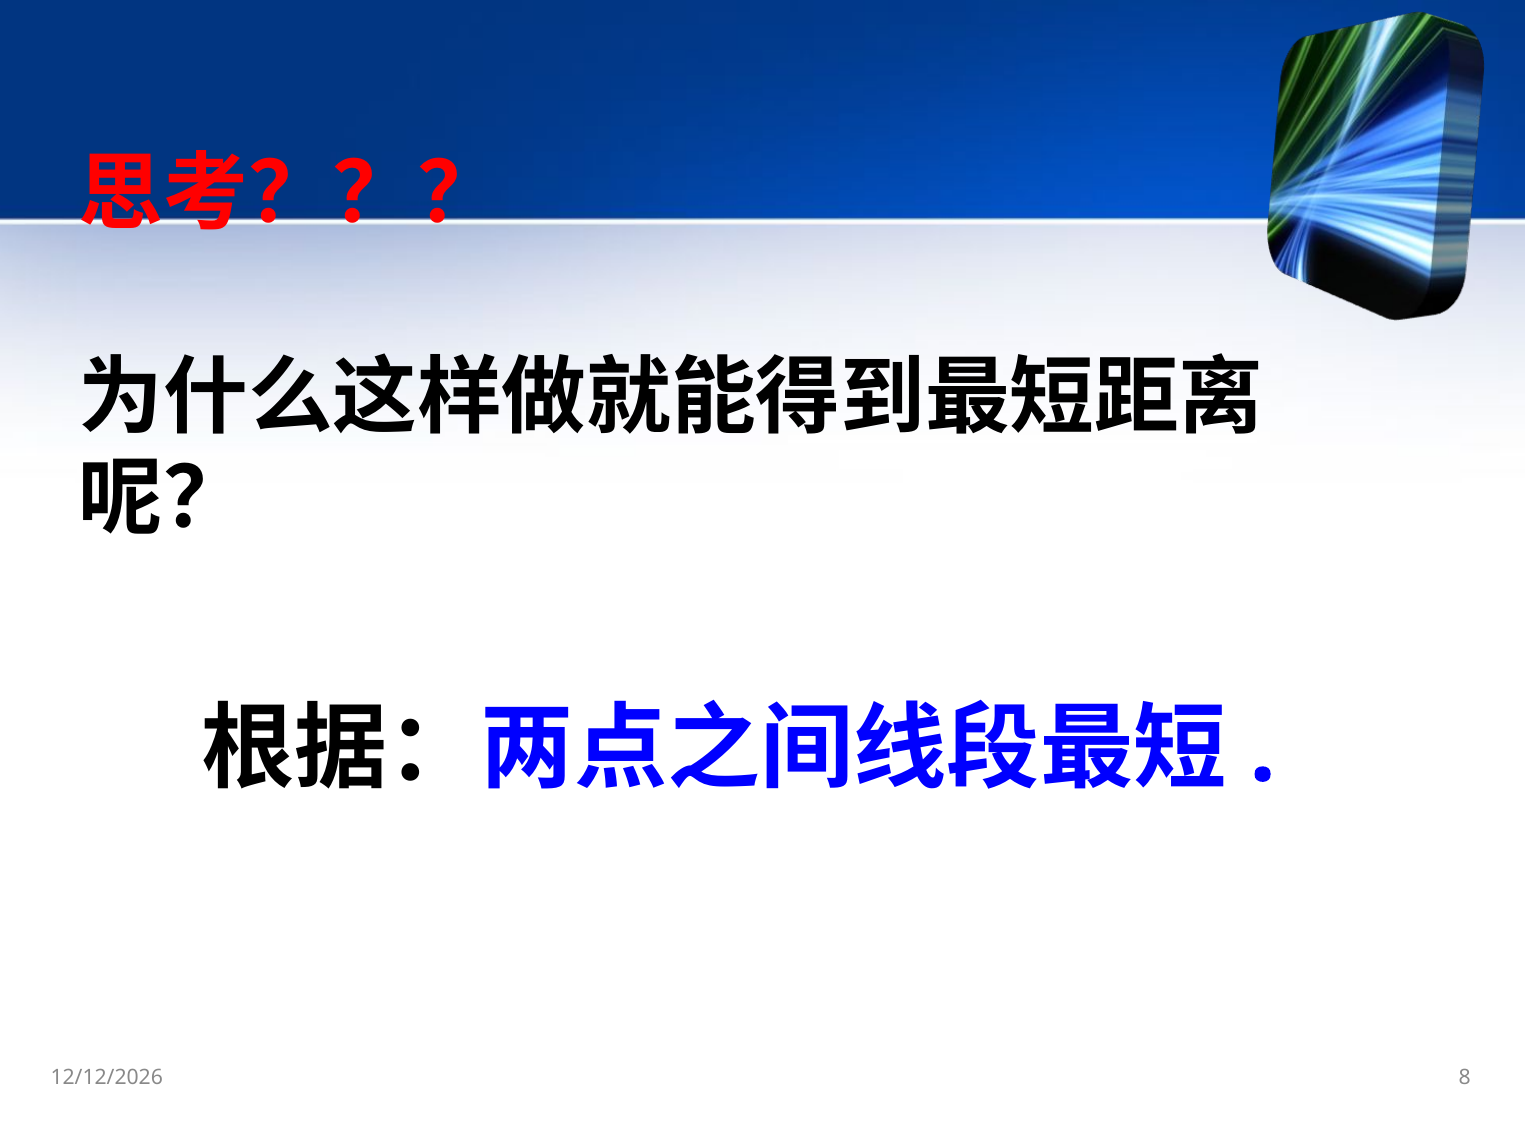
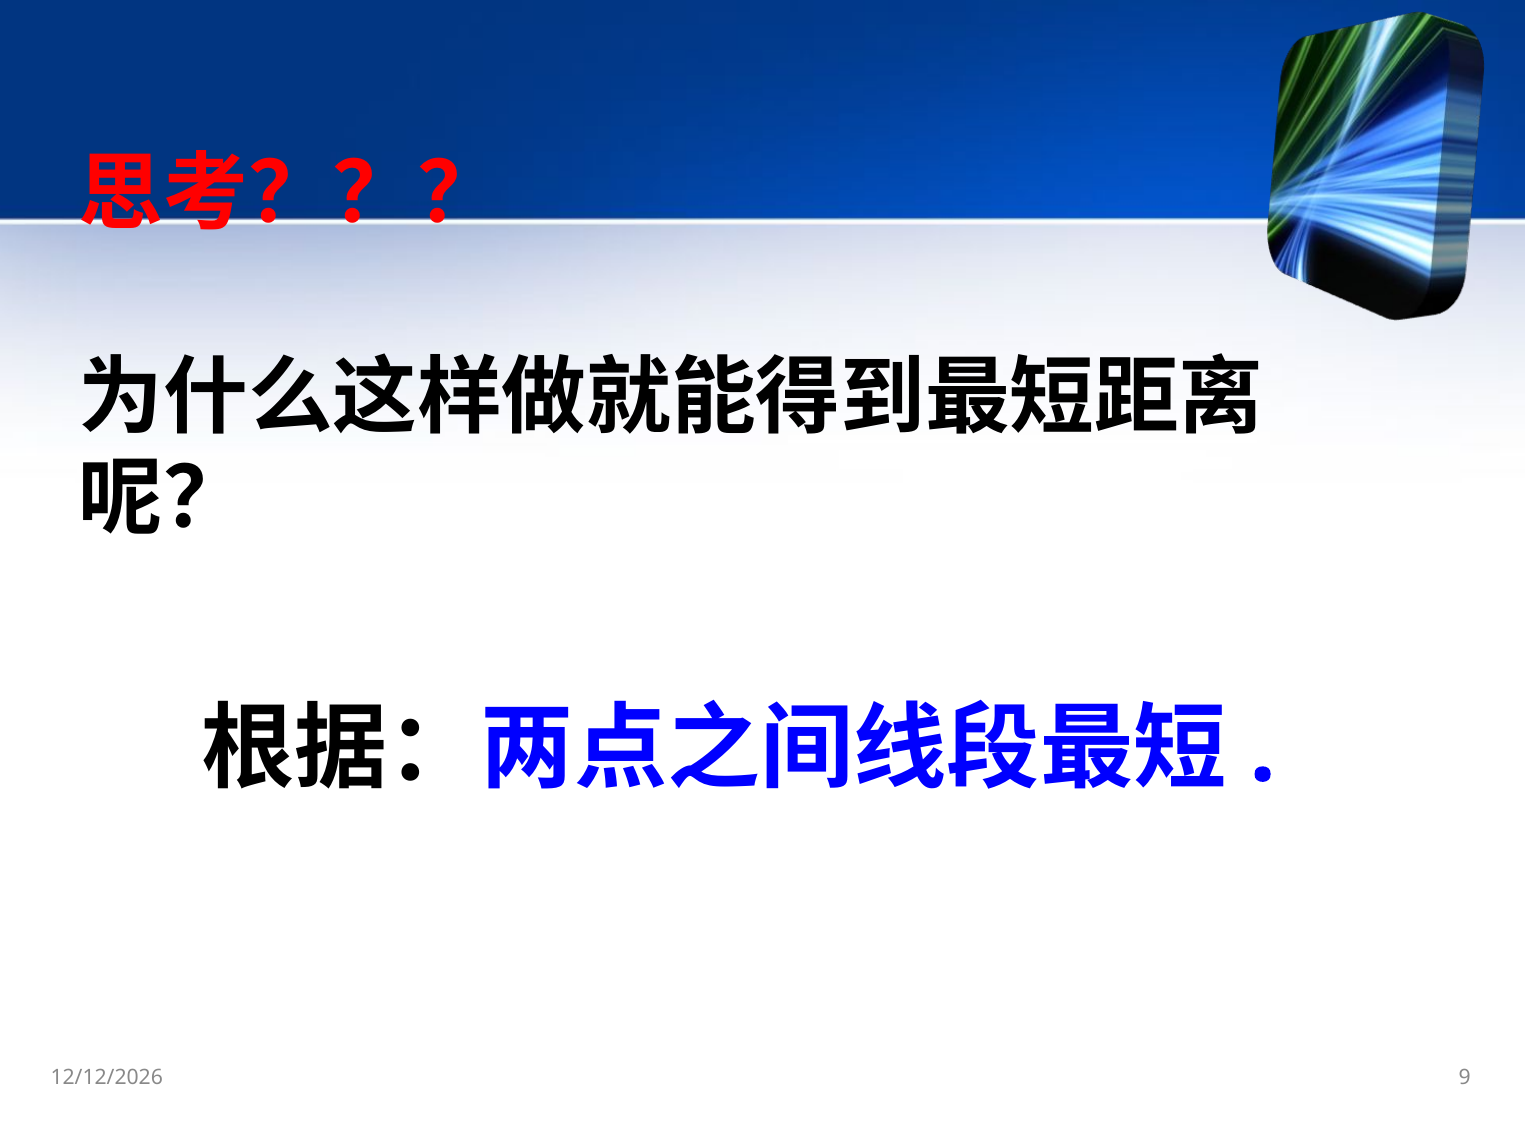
8: 8 -> 9 (1465, 1078)
